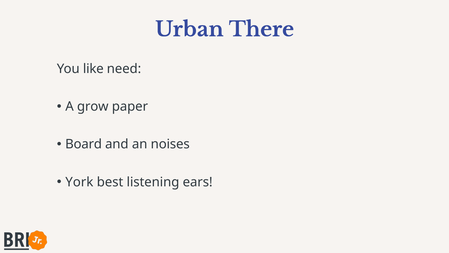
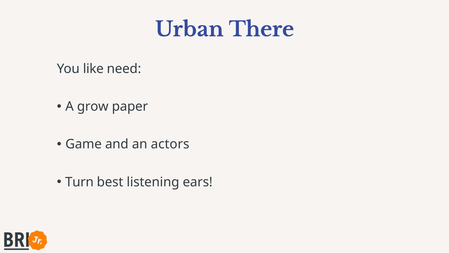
Board: Board -> Game (84, 144)
noises: noises -> actors (170, 144)
York: York -> Turn (79, 182)
